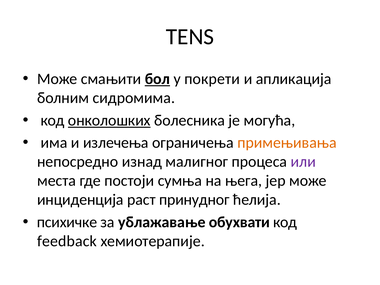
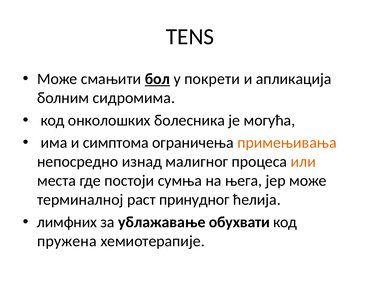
онколошких underline: present -> none (109, 120)
излечења: излечења -> симптома (116, 143)
или colour: purple -> orange (303, 162)
инциденција: инциденција -> терминалној (80, 200)
психичке: психичке -> лимфних (67, 222)
feedback: feedback -> пружена (67, 241)
